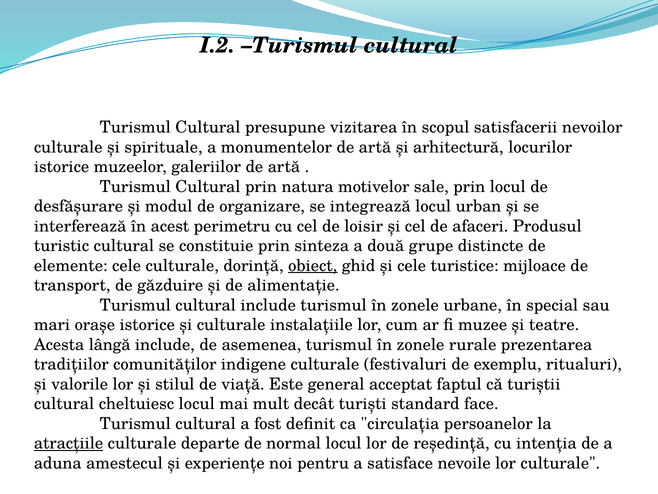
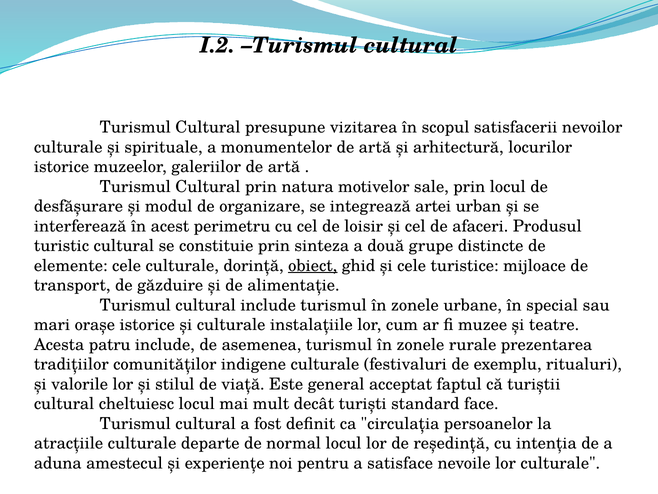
integrează locul: locul -> artei (433, 206)
lângă: lângă -> patru (110, 344)
atracţiile underline: present -> none (69, 443)
